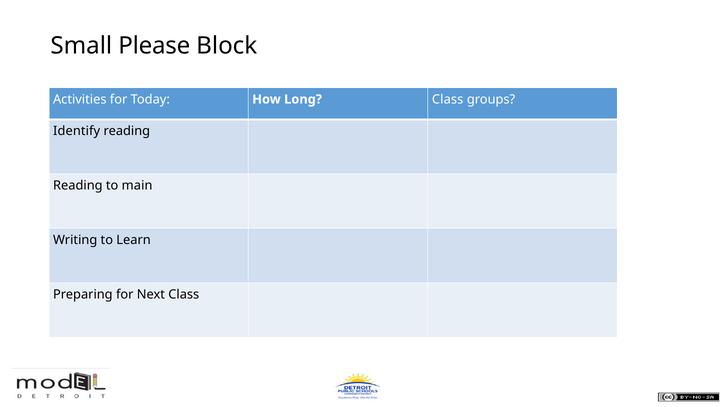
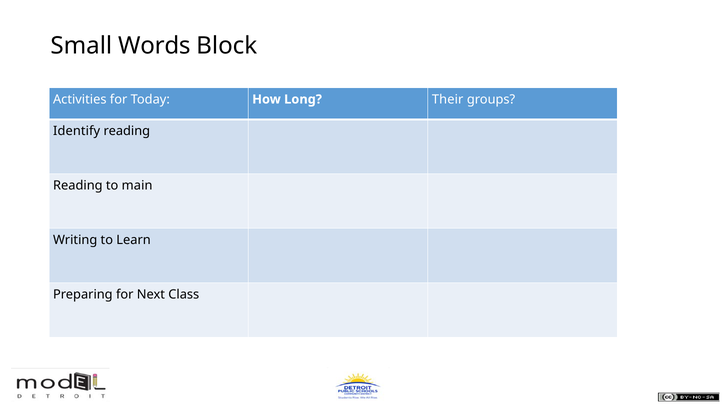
Please: Please -> Words (154, 46)
Long Class: Class -> Their (448, 99)
